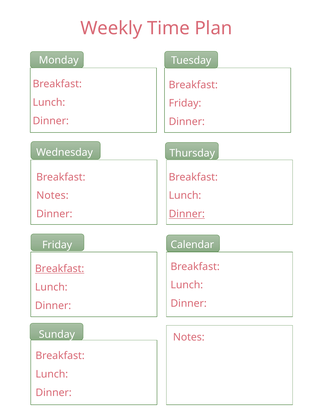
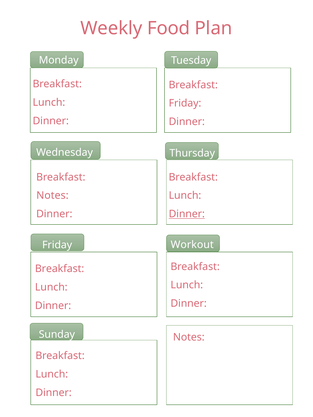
Time: Time -> Food (169, 28)
Calendar: Calendar -> Workout (192, 245)
Breakfast underline: present -> none (60, 269)
